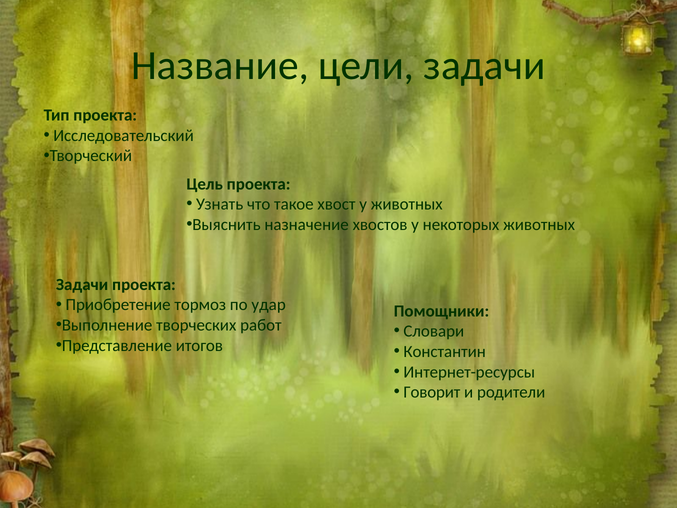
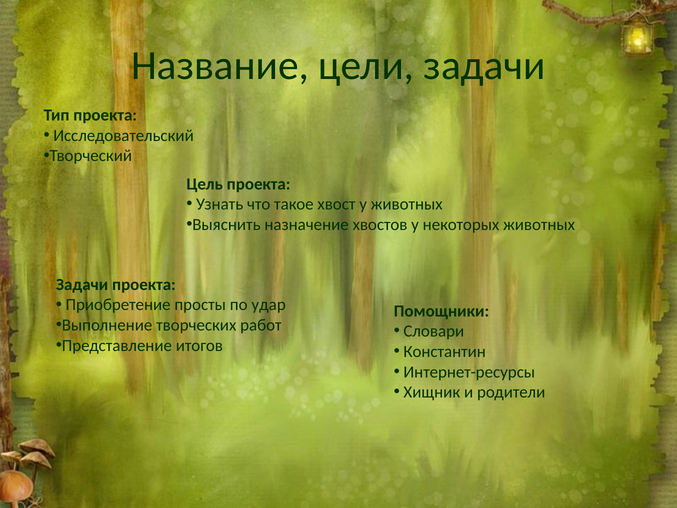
тормоз: тормоз -> просты (200, 305)
Говорит: Говорит -> Хищник (432, 392)
